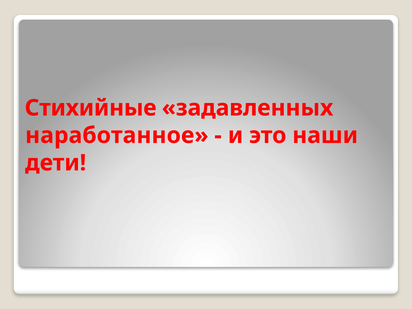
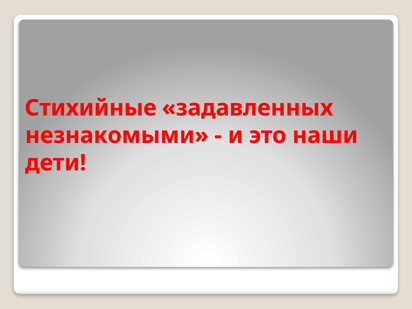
наработанное: наработанное -> незнакомыми (117, 135)
